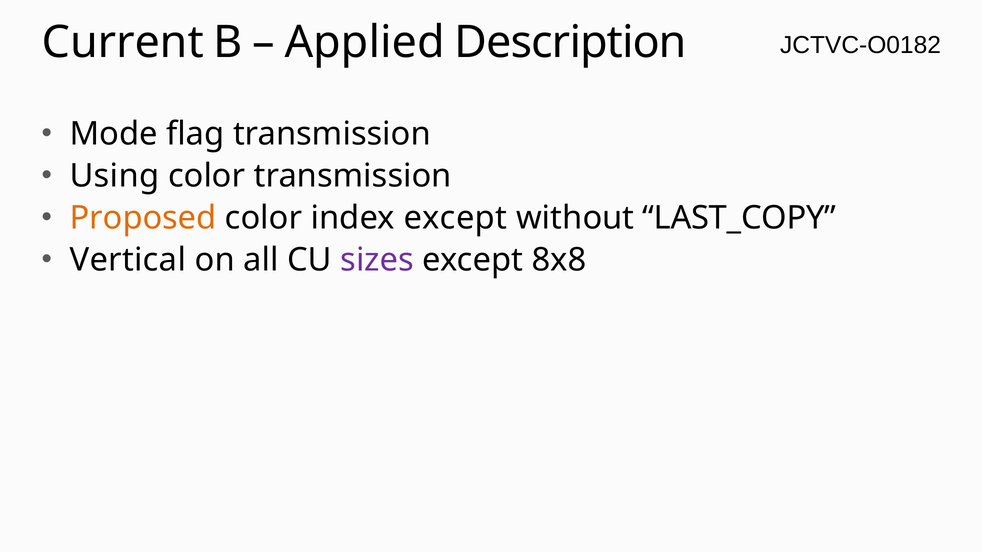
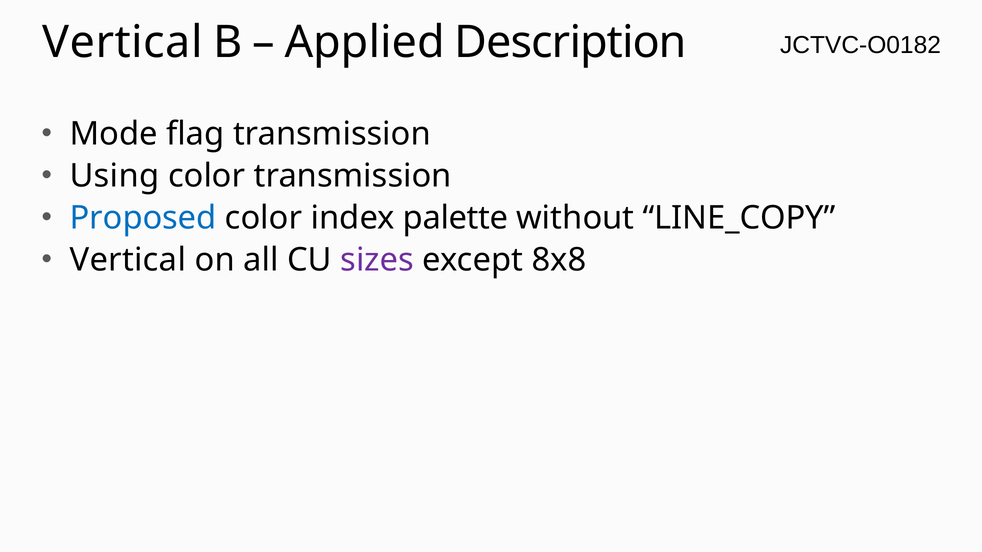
Current: Current -> Vertical (123, 42)
Proposed colour: orange -> blue (143, 218)
index except: except -> palette (456, 218)
LAST_COPY: LAST_COPY -> LINE_COPY (739, 218)
